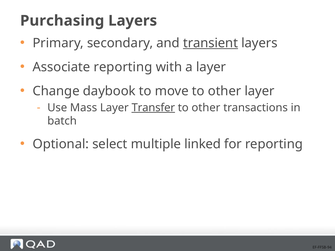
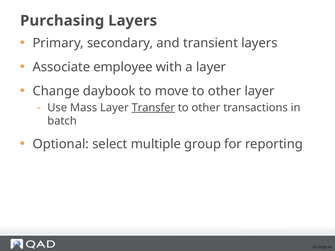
transient underline: present -> none (211, 43)
Associate reporting: reporting -> employee (123, 67)
linked: linked -> group (203, 144)
